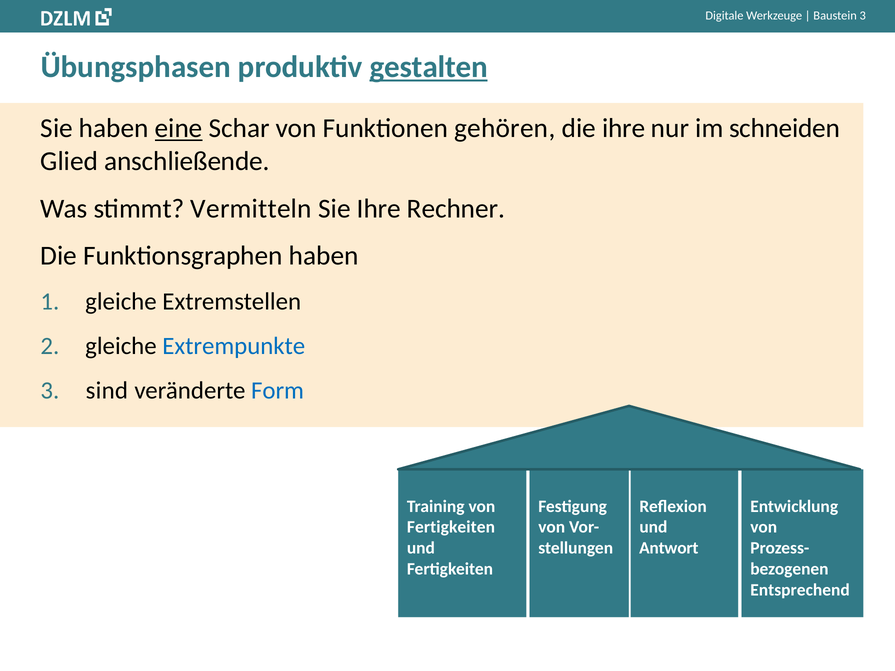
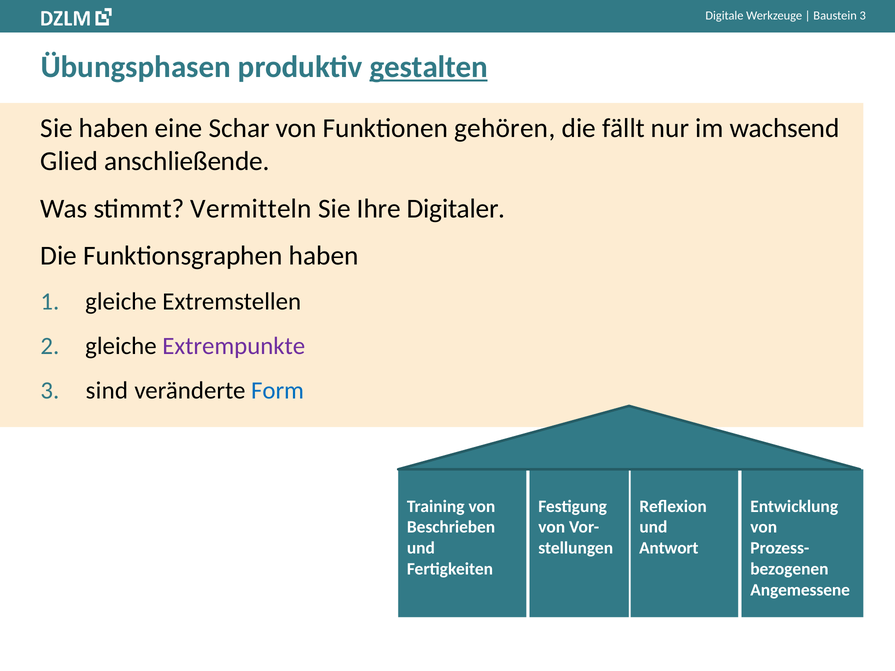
eine underline: present -> none (179, 128)
die ihre: ihre -> fällt (624, 128)
schneiden: schneiden -> wachsend (784, 128)
Rechner: Rechner -> Digitaler (456, 209)
Extrempunkte colour: blue -> purple (234, 346)
Fertigkeiten: Fertigkeiten -> Beschrieben (451, 527)
Entsprechend: Entsprechend -> Angemessene (800, 590)
